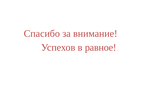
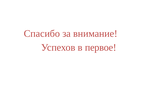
равное: равное -> первое (101, 47)
